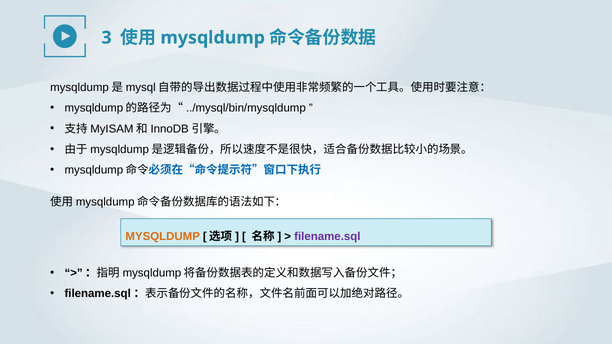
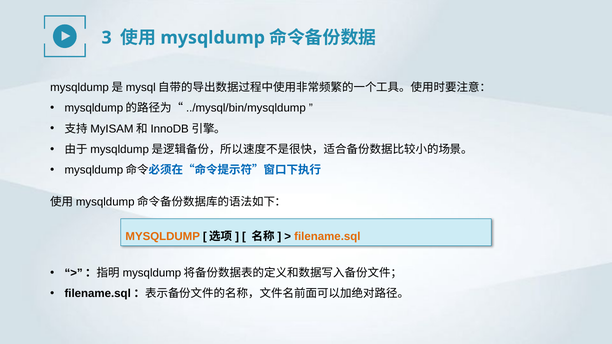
filename.sql colour: purple -> orange (327, 237)
